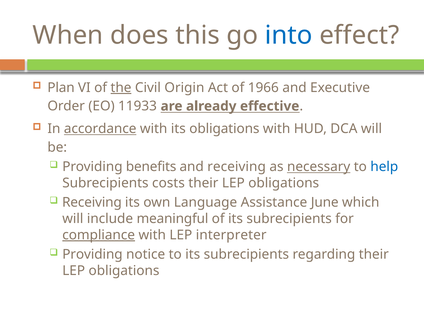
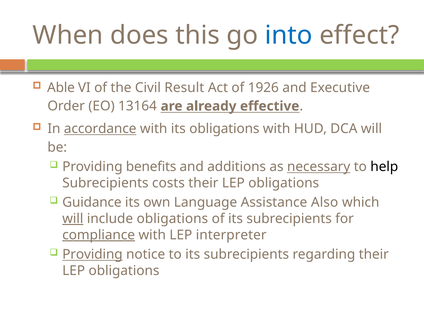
Plan: Plan -> Able (61, 88)
the underline: present -> none (121, 88)
Origin: Origin -> Result (184, 88)
1966: 1966 -> 1926 (263, 88)
11933: 11933 -> 13164 (138, 106)
and receiving: receiving -> additions (237, 167)
help colour: blue -> black (384, 167)
Receiving: Receiving -> Guidance (92, 202)
June: June -> Also (325, 202)
will underline: none -> present (73, 219)
include meaningful: meaningful -> obligations (172, 219)
Providing underline: none -> present (92, 254)
